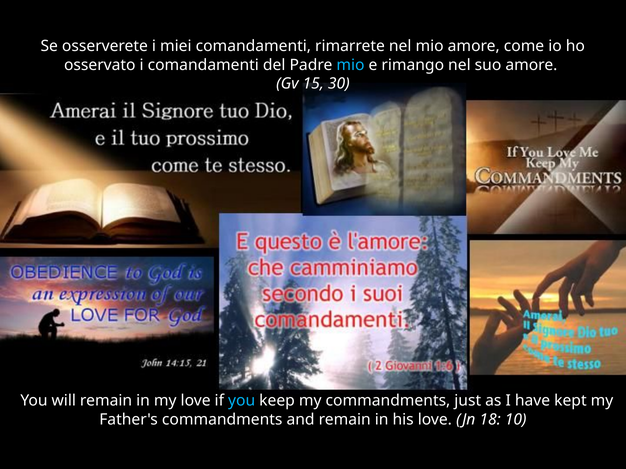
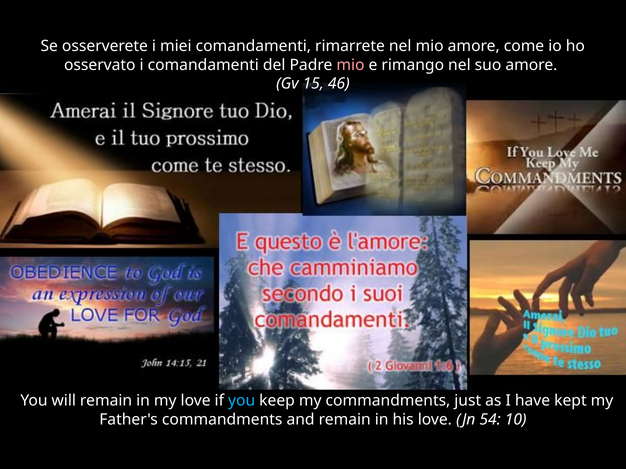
mio colour: light blue -> pink (350, 65)
30: 30 -> 46 (339, 84)
18: 18 -> 54 (490, 420)
